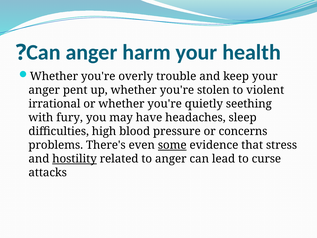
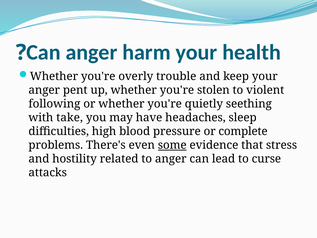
irrational: irrational -> following (54, 104)
fury: fury -> take (70, 118)
concerns: concerns -> complete (243, 131)
hostility underline: present -> none (75, 159)
